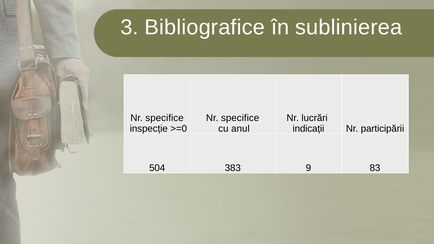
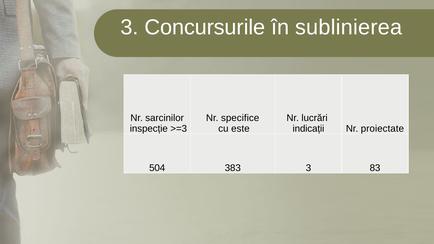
Bibliografice: Bibliografice -> Concursurile (205, 27)
specifice: specifice -> sarcinilor (165, 118)
>=0: >=0 -> >=3 (179, 129)
anul: anul -> este (240, 129)
participării: participării -> proiectate (382, 129)
383 9: 9 -> 3 (308, 168)
